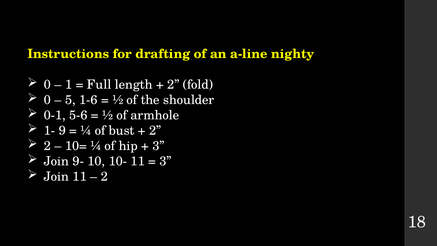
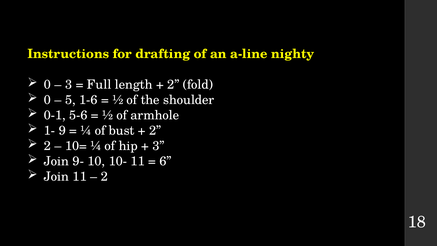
1: 1 -> 3 (69, 85)
3: 3 -> 6 (166, 161)
